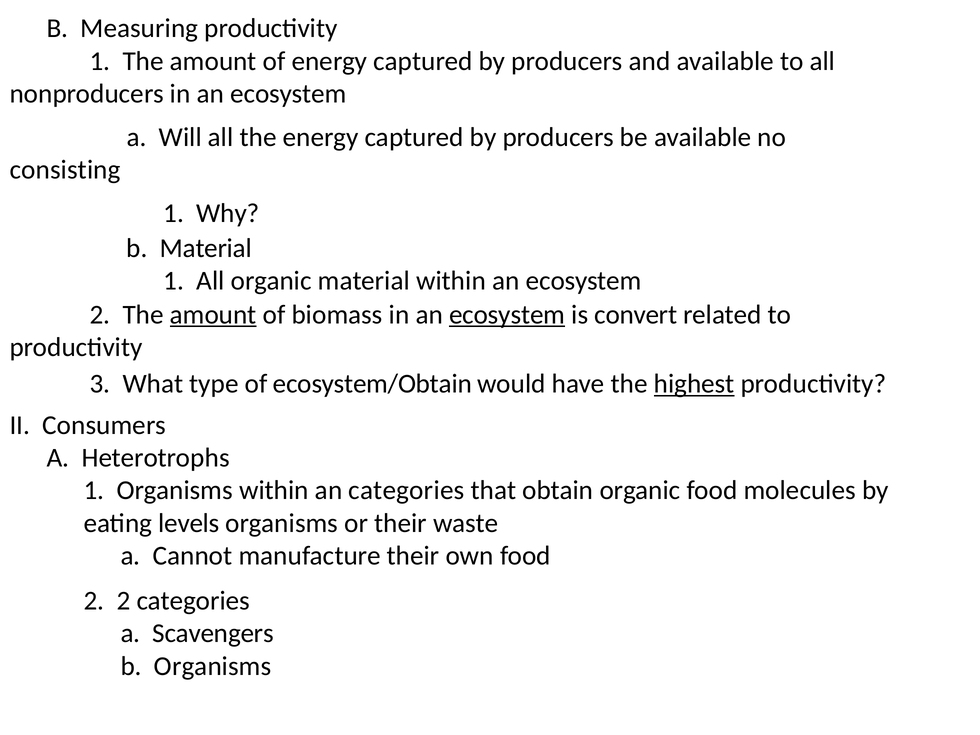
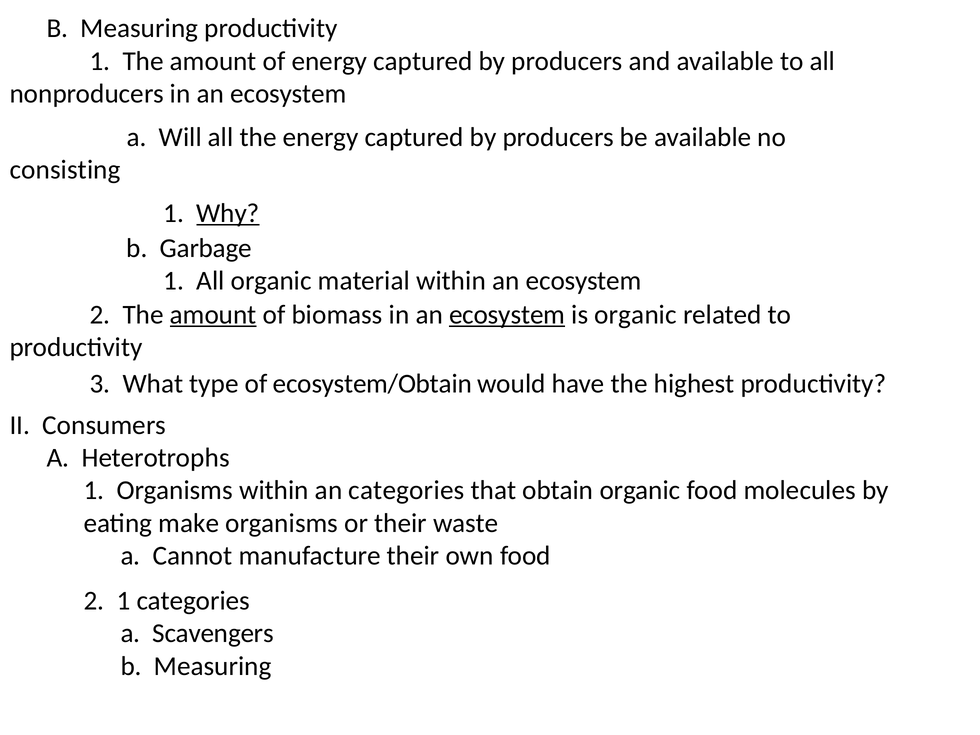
Why underline: none -> present (228, 213)
b Material: Material -> Garbage (206, 248)
is convert: convert -> organic (636, 315)
highest underline: present -> none (694, 384)
levels: levels -> make (189, 523)
2 2: 2 -> 1 (123, 601)
Organisms: Organisms -> Measuring (213, 666)
